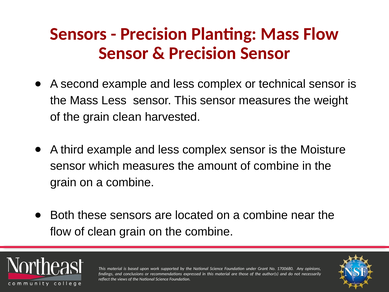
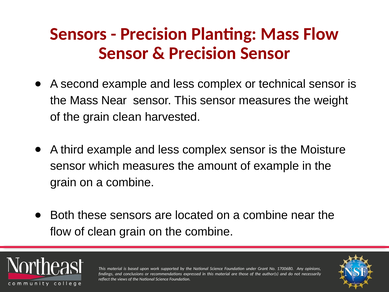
Mass Less: Less -> Near (114, 100)
of combine: combine -> example (276, 166)
